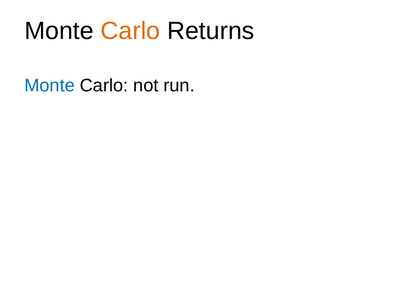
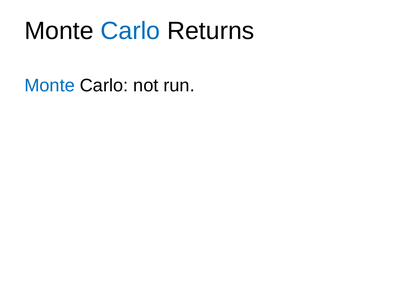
Carlo colour: orange -> blue (130, 31)
